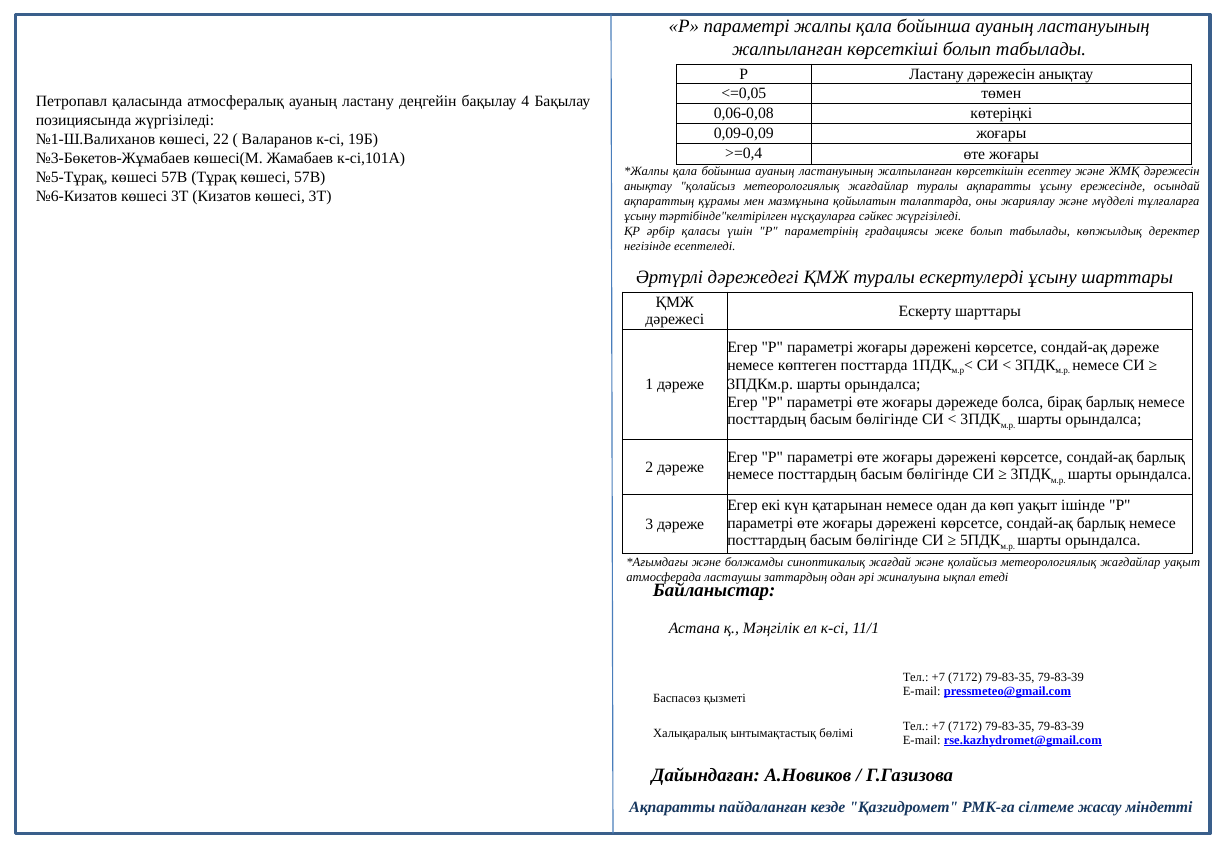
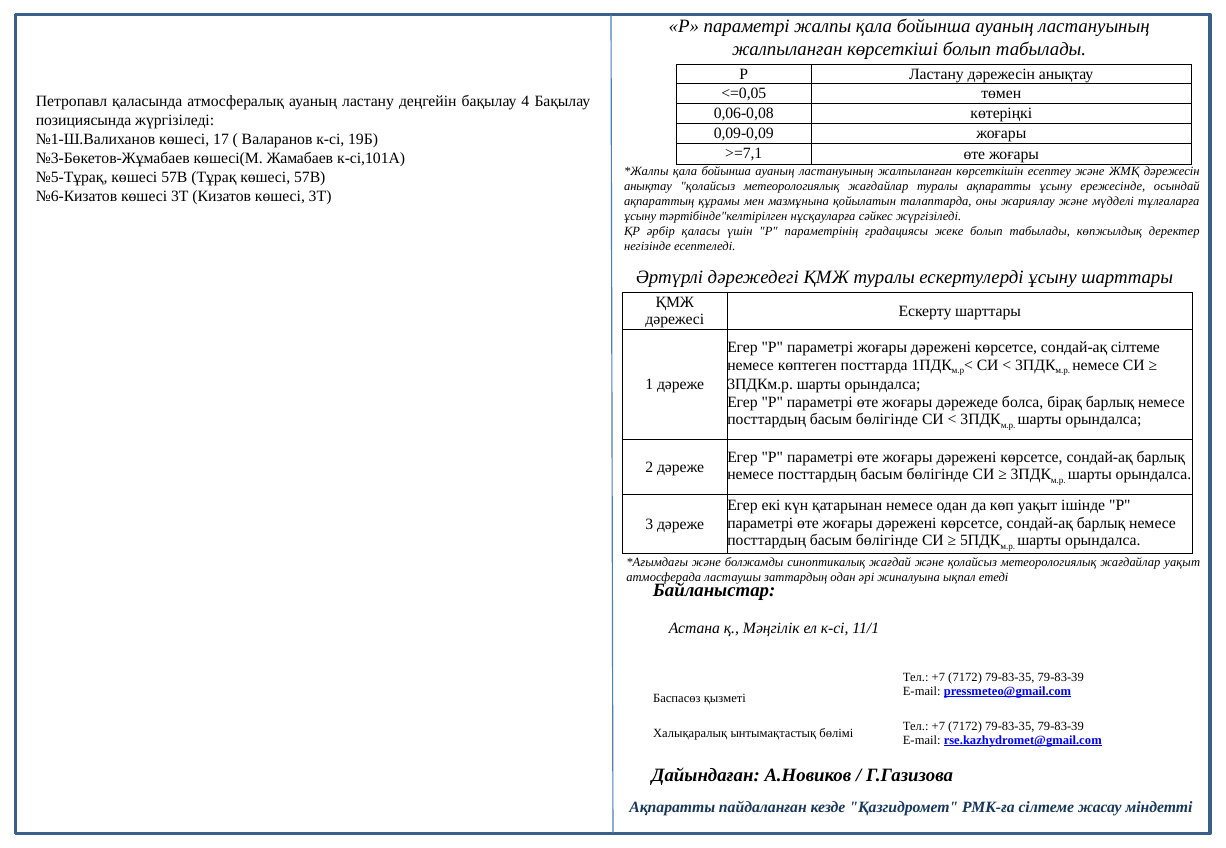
22: 22 -> 17 (221, 140)
>=0,4: >=0,4 -> >=7,1 (744, 154)
сондай-ақ дәреже: дәреже -> сілтеме (1135, 348)
